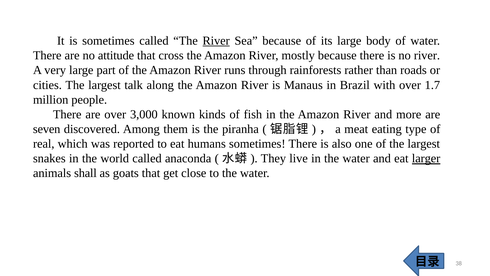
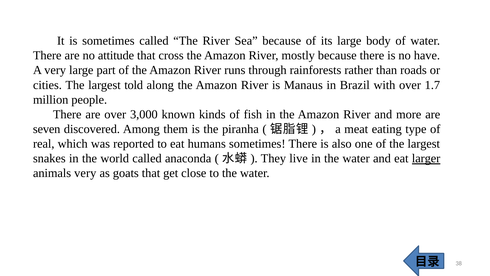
River underline: present -> none (216, 41)
no river: river -> have (427, 55)
talk: talk -> told (134, 85)
animals shall: shall -> very (85, 173)
